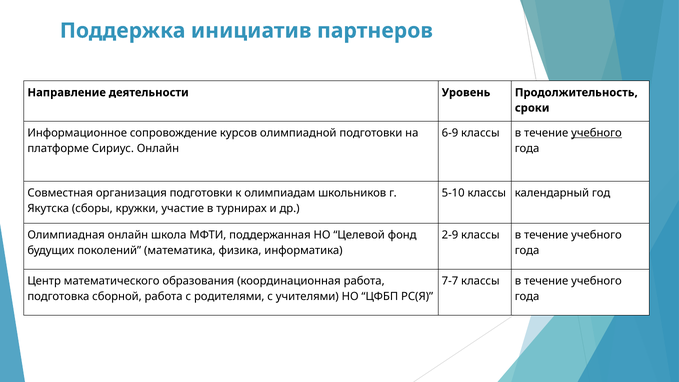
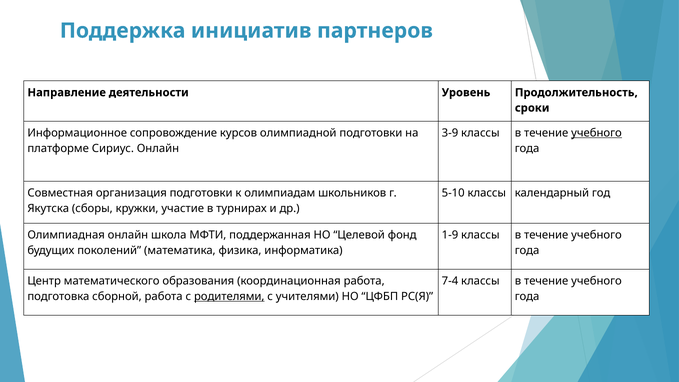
6-9: 6-9 -> 3-9 (450, 133)
2-9: 2-9 -> 1-9 (450, 235)
7-7: 7-7 -> 7-4 (450, 281)
родителями underline: none -> present (229, 296)
